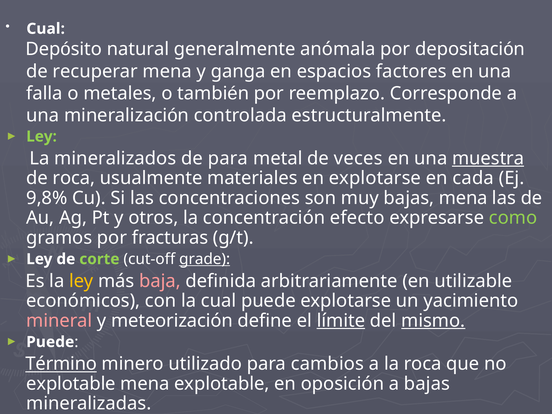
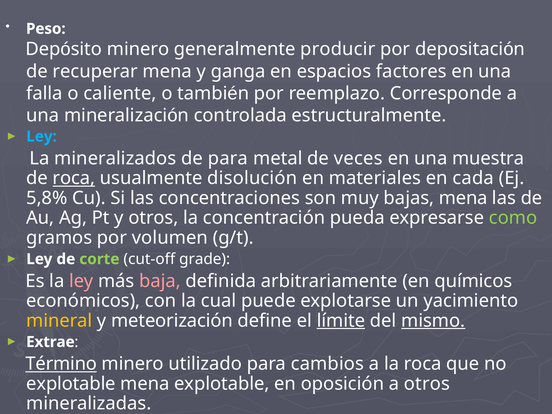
Cual: Cual -> Peso (46, 29)
natural: natural -> minero (138, 49)
anómala: anómala -> producir (338, 49)
metales: metales -> caliente (120, 93)
Ley colour: light green -> light blue (42, 136)
muestra underline: present -> none (488, 158)
roca underline: none -> present (74, 178)
materiales: materiales -> disolución (252, 178)
en explotarse: explotarse -> materiales (375, 178)
9,8%: 9,8% -> 5,8% (47, 198)
efecto: efecto -> pueda (357, 218)
fracturas: fracturas -> volumen (170, 238)
grade underline: present -> none (205, 259)
ley colour: yellow -> pink (81, 281)
utilizable: utilizable -> químicos (473, 281)
mineral colour: pink -> yellow (59, 321)
Puede: Puede -> Extrae (50, 342)
a bajas: bajas -> otros (427, 384)
